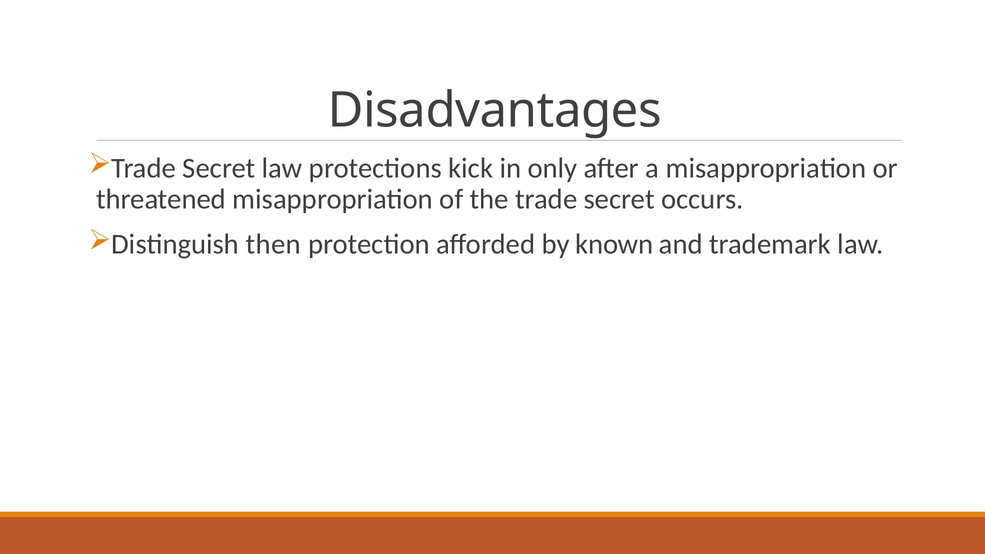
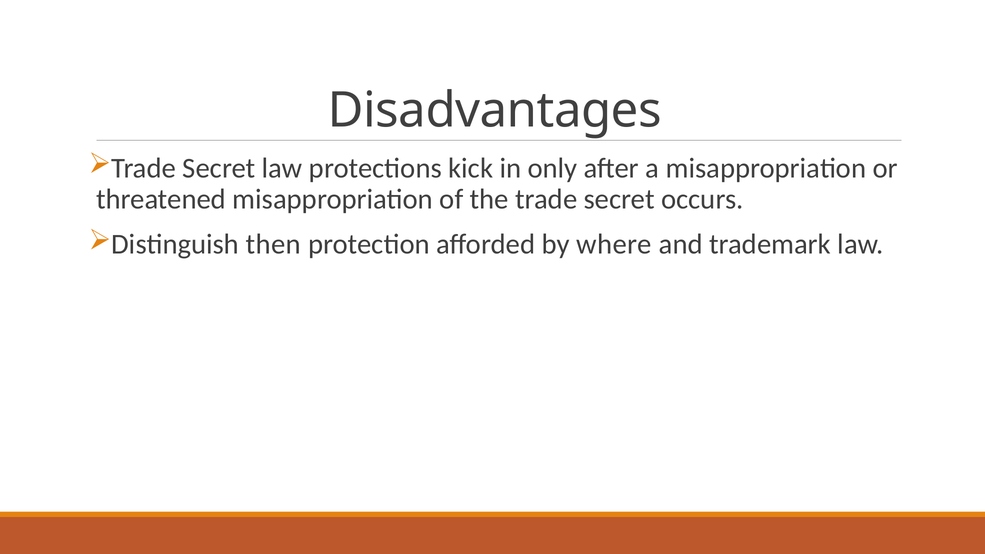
known: known -> where (614, 244)
